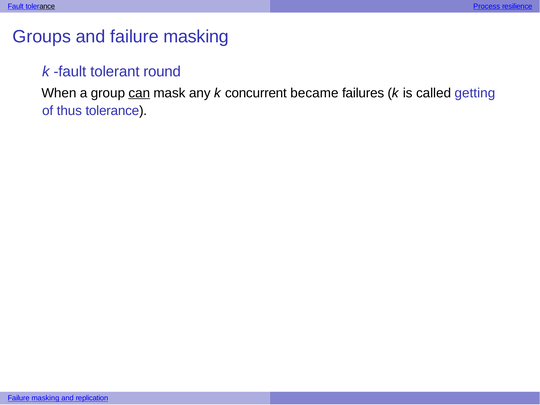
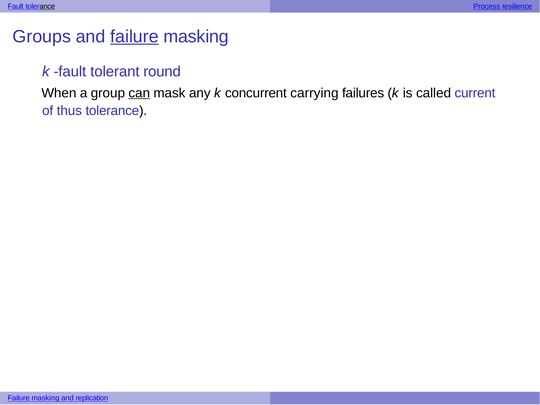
failure underline: none -> present (134, 37)
became: became -> carrying (314, 93)
getting: getting -> current (475, 93)
